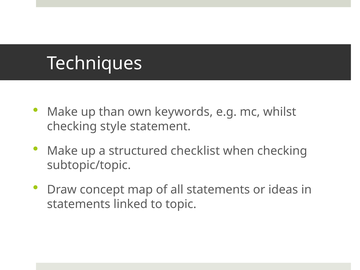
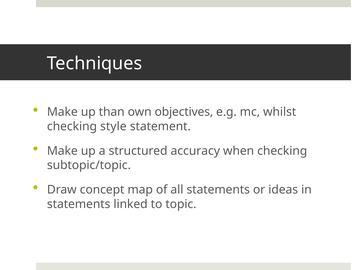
keywords: keywords -> objectives (184, 112)
checklist: checklist -> accuracy (195, 151)
